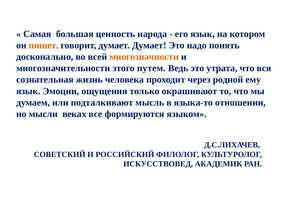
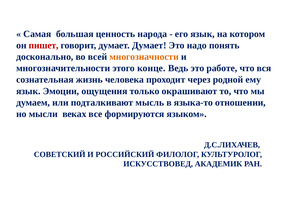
пишет colour: orange -> red (44, 45)
путем: путем -> конце (151, 68)
утрата: утрата -> работе (222, 68)
